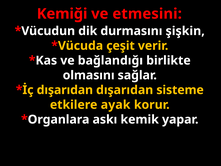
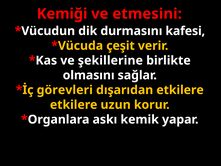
şişkin: şişkin -> kafesi (185, 31)
bağlandığı: bağlandığı -> şekillerine (110, 60)
dışarıdan: dışarıdan -> görevleri (65, 90)
dışarıdan sisteme: sisteme -> etkilere (180, 90)
ayak: ayak -> uzun (116, 105)
